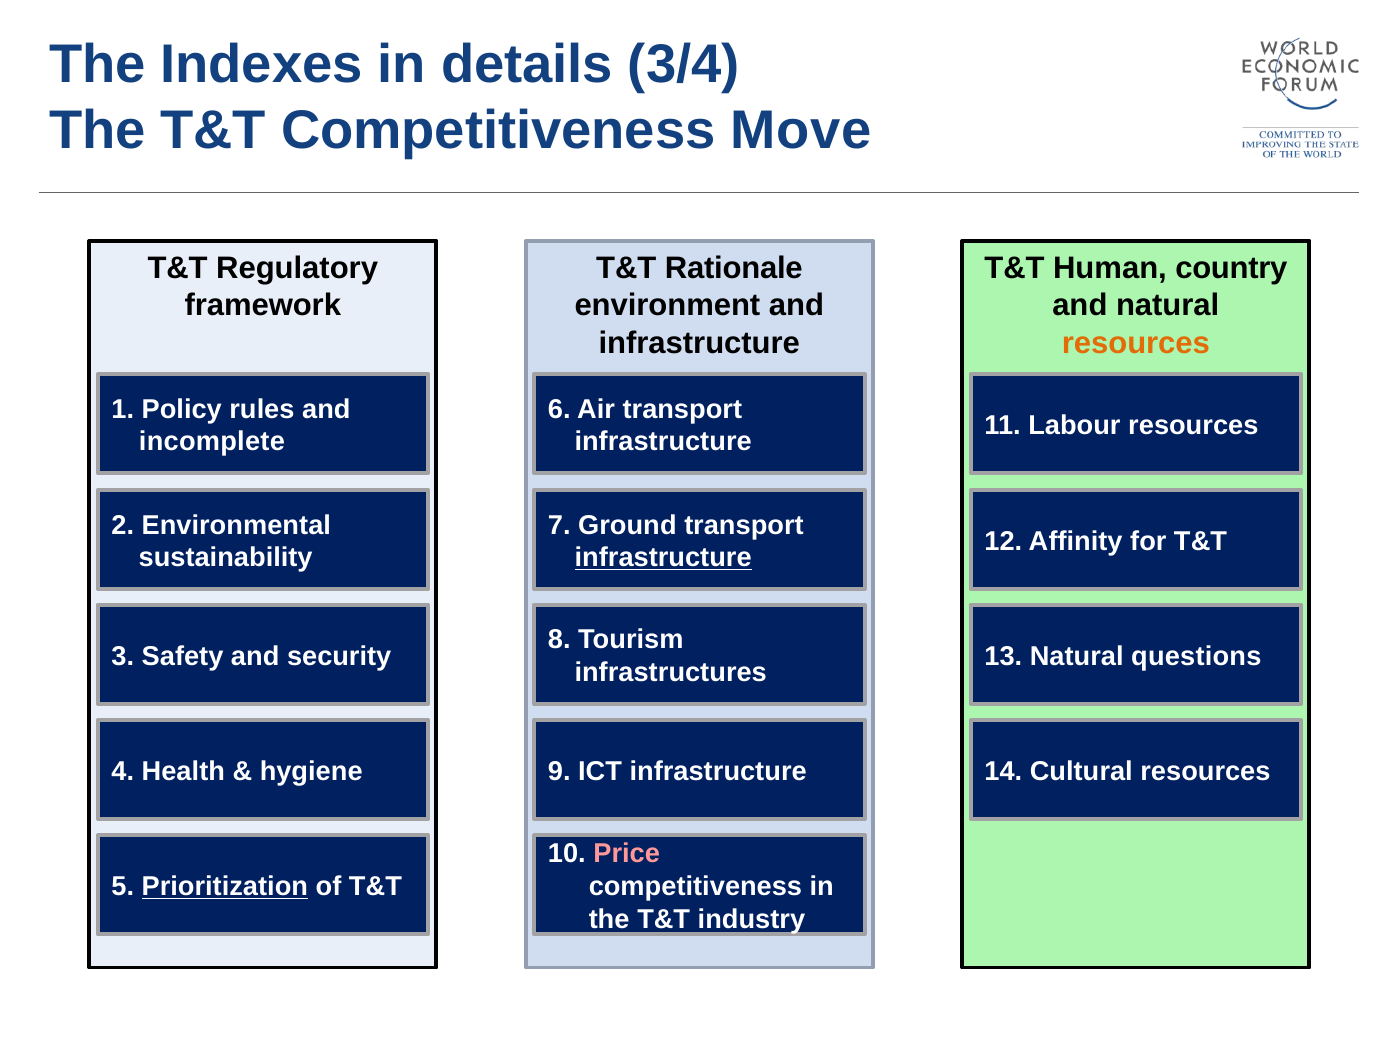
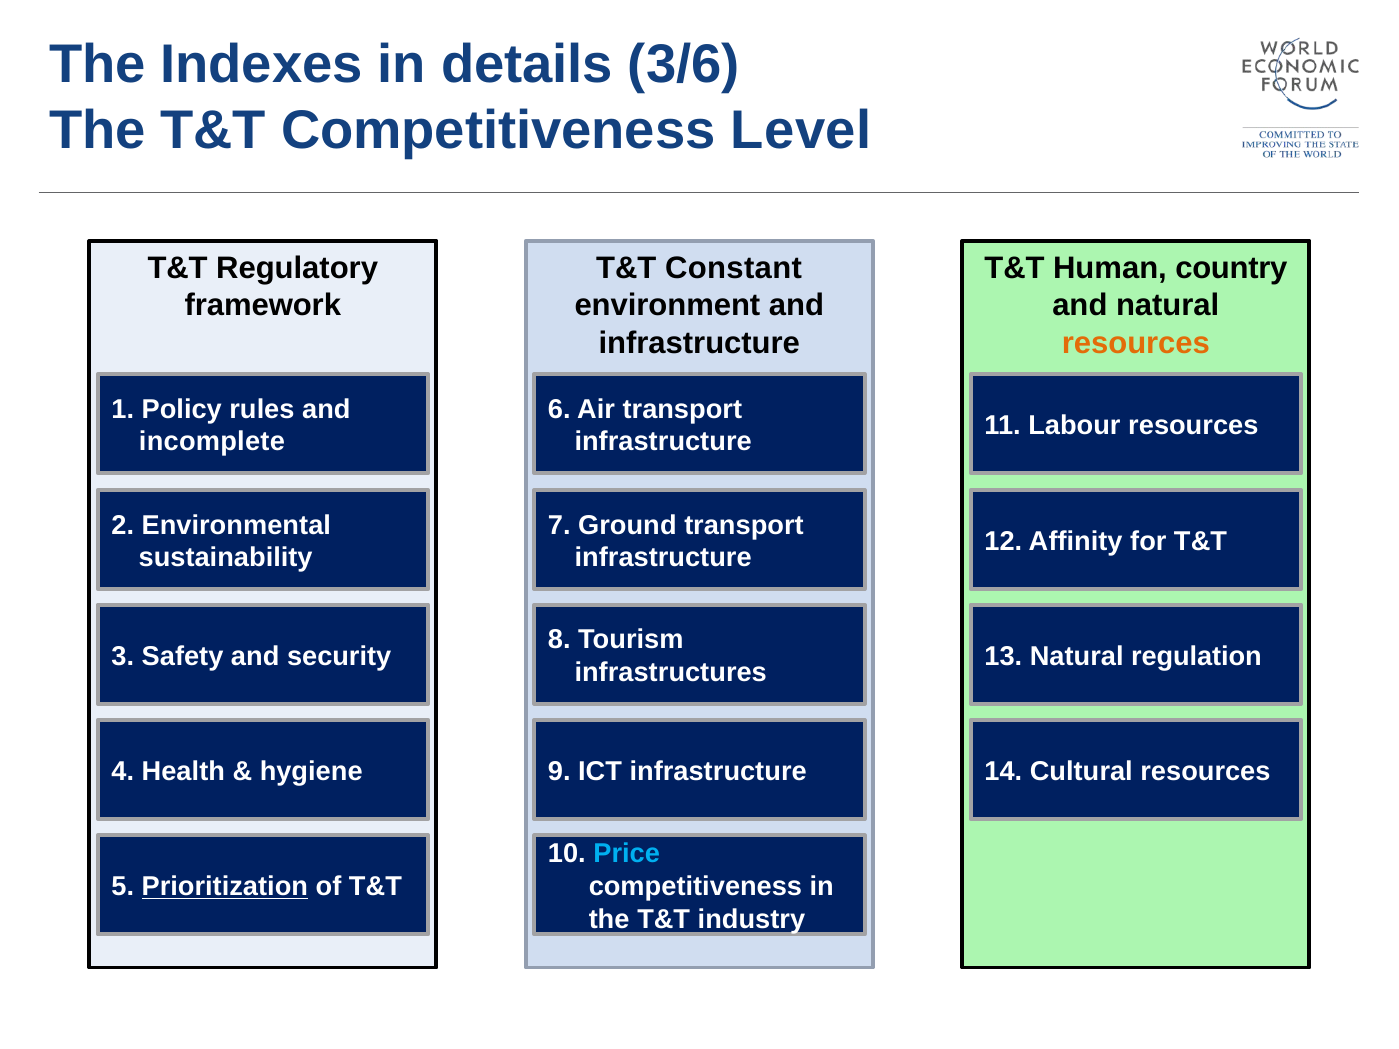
3/4: 3/4 -> 3/6 (684, 65)
Move: Move -> Level (801, 130)
Rationale: Rationale -> Constant (734, 268)
infrastructure underline: present -> none (663, 558)
questions: questions -> regulation (1196, 656)
Price colour: pink -> light blue (627, 854)
